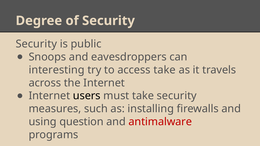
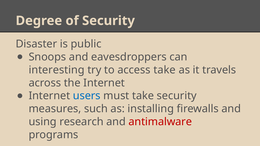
Security: Security -> Disaster (36, 44)
users colour: black -> blue (87, 96)
question: question -> research (81, 122)
